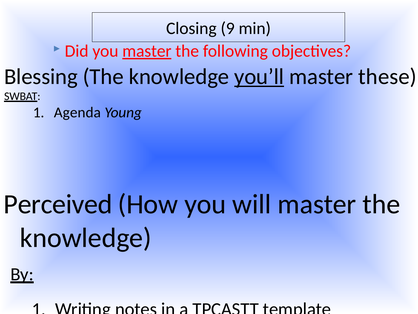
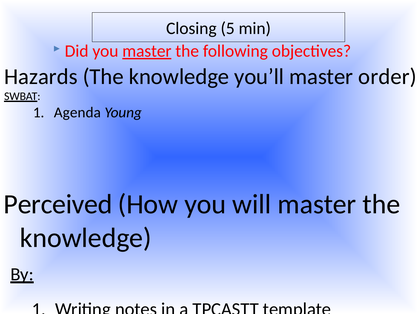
9: 9 -> 5 (228, 28)
Blessing: Blessing -> Hazards (41, 76)
you’ll underline: present -> none (259, 76)
these: these -> order (388, 76)
